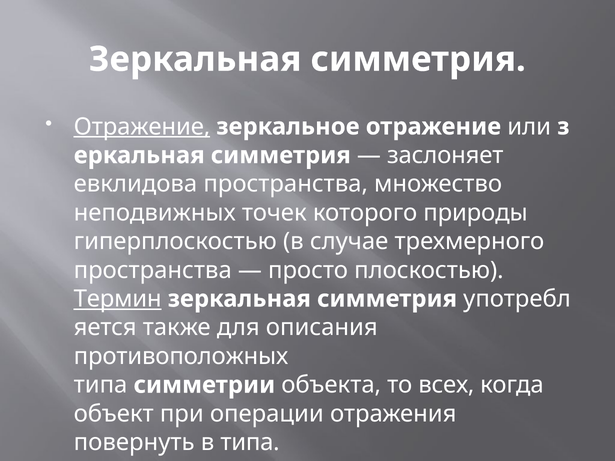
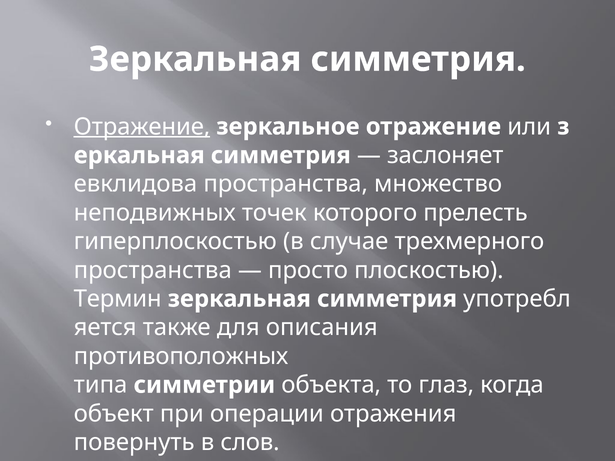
природы: природы -> прелесть (475, 213)
Термин underline: present -> none (118, 299)
всех: всех -> глаз (446, 385)
в типа: типа -> слов (250, 443)
